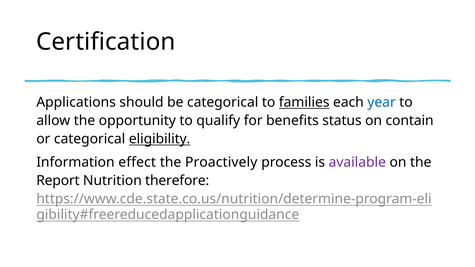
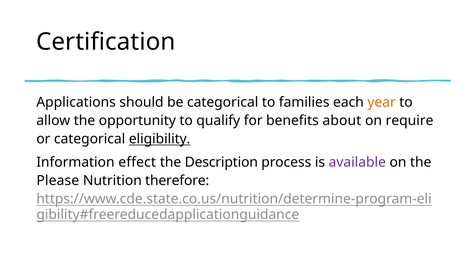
families underline: present -> none (304, 102)
year colour: blue -> orange (382, 102)
status: status -> about (342, 121)
contain: contain -> require (410, 121)
Proactively: Proactively -> Description (221, 162)
Report: Report -> Please (58, 181)
